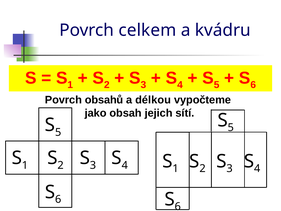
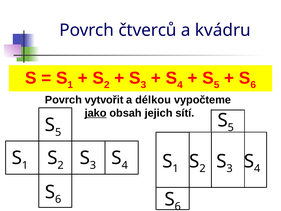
celkem: celkem -> čtverců (147, 30)
Povrch obsahů: obsahů -> vytvořit (104, 100)
jako underline: none -> present (96, 113)
